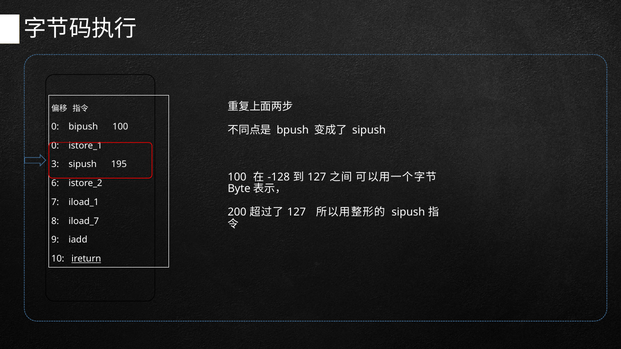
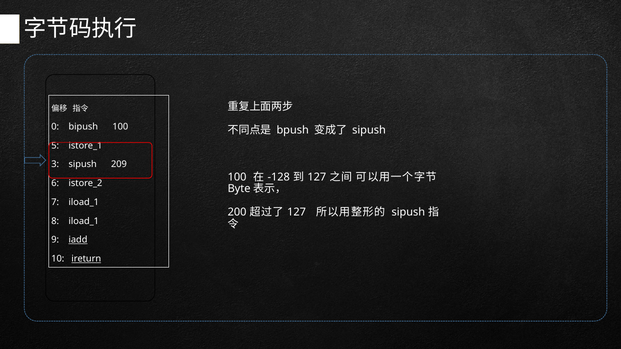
0: 0 -> 5 (55, 146)
195: 195 -> 209 (119, 165)
8 iload_7: iload_7 -> iload_1 (84, 221)
iadd underline: none -> present (78, 240)
